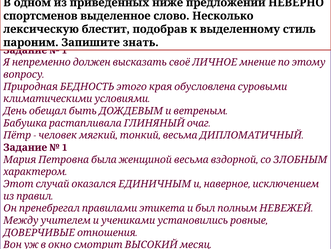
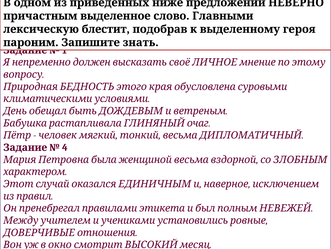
спортсменов: спортсменов -> причастным (40, 16)
Несколько: Несколько -> Главными (223, 16)
стиль: стиль -> героя (299, 29)
1: 1 -> 4 (65, 147)
